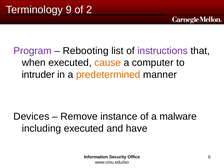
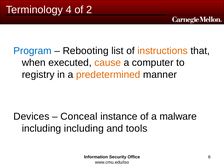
9: 9 -> 4 (69, 10)
Program colour: purple -> blue (33, 51)
instructions colour: purple -> orange (163, 51)
intruder: intruder -> registry (38, 75)
Remove: Remove -> Conceal (79, 116)
including executed: executed -> including (84, 128)
have: have -> tools (137, 128)
